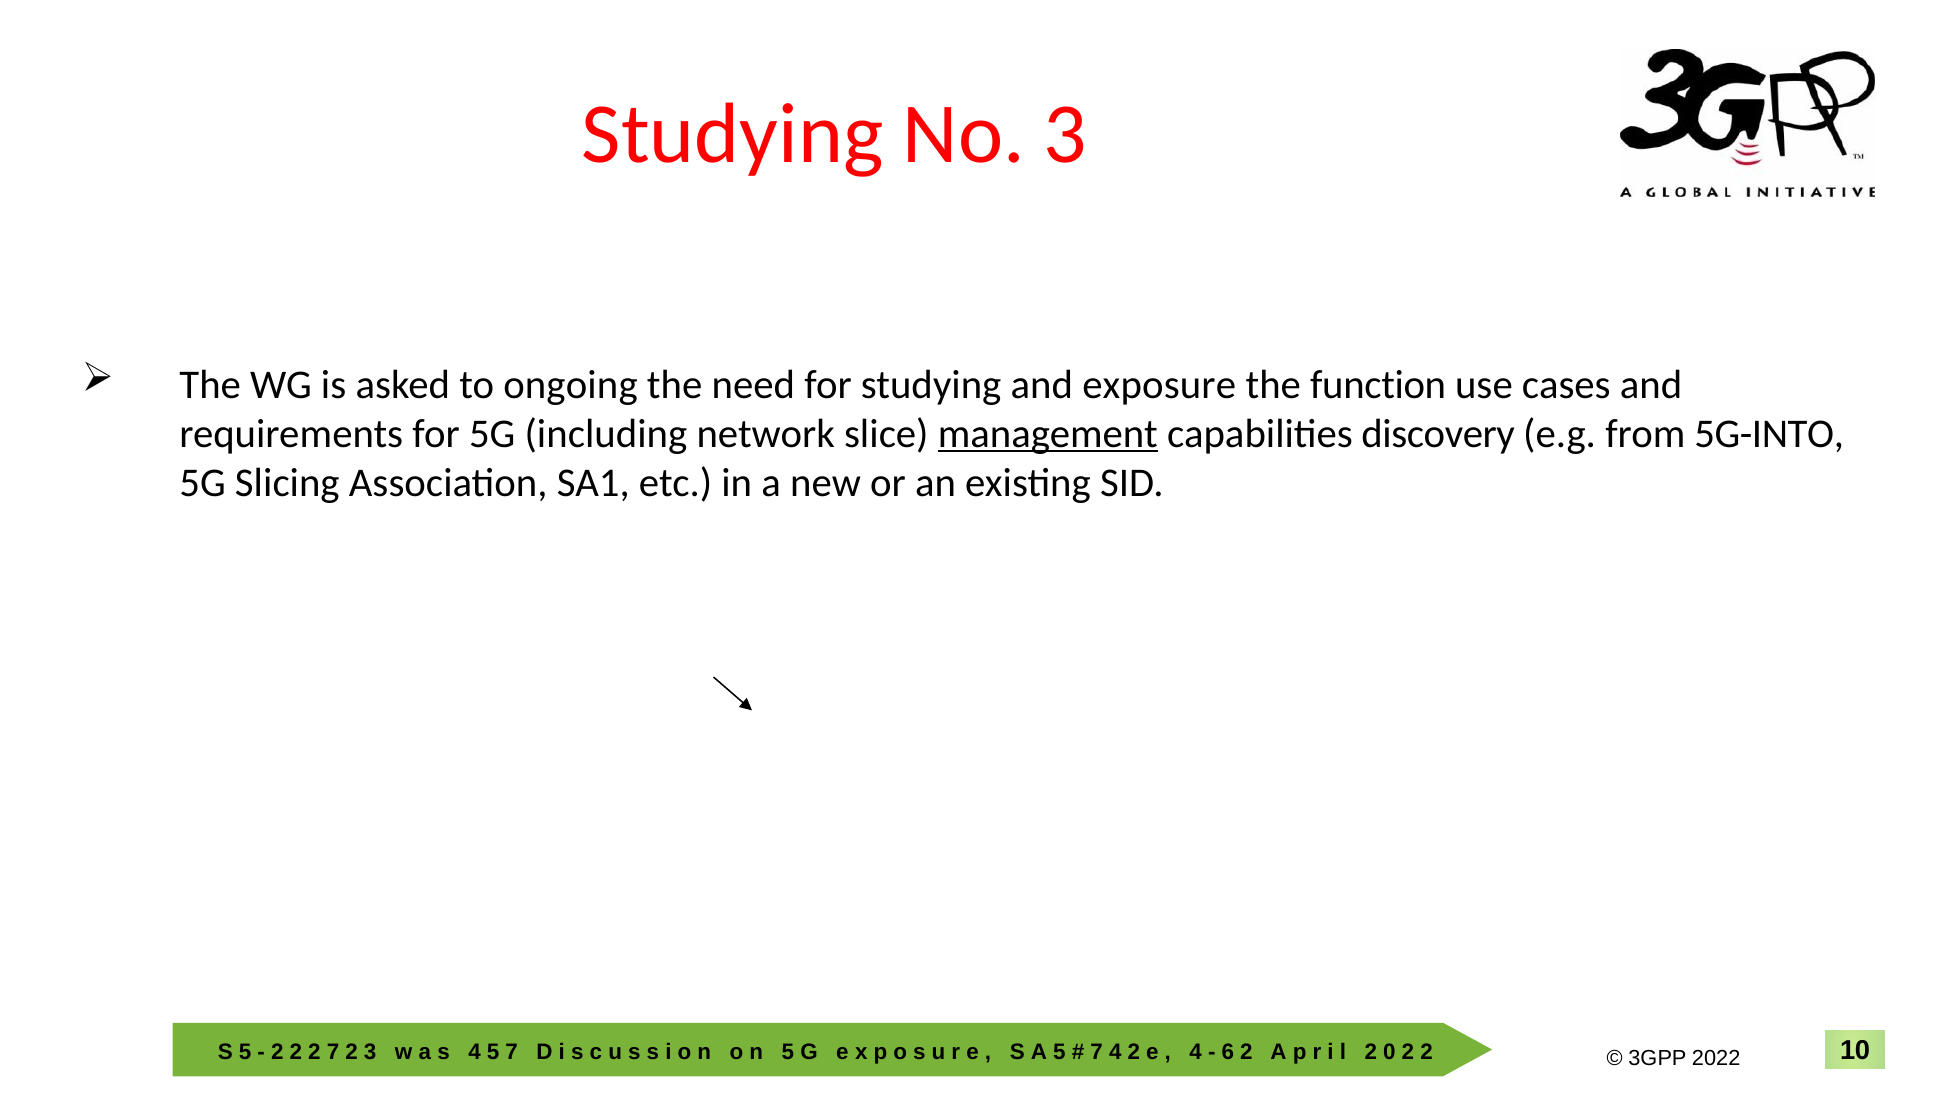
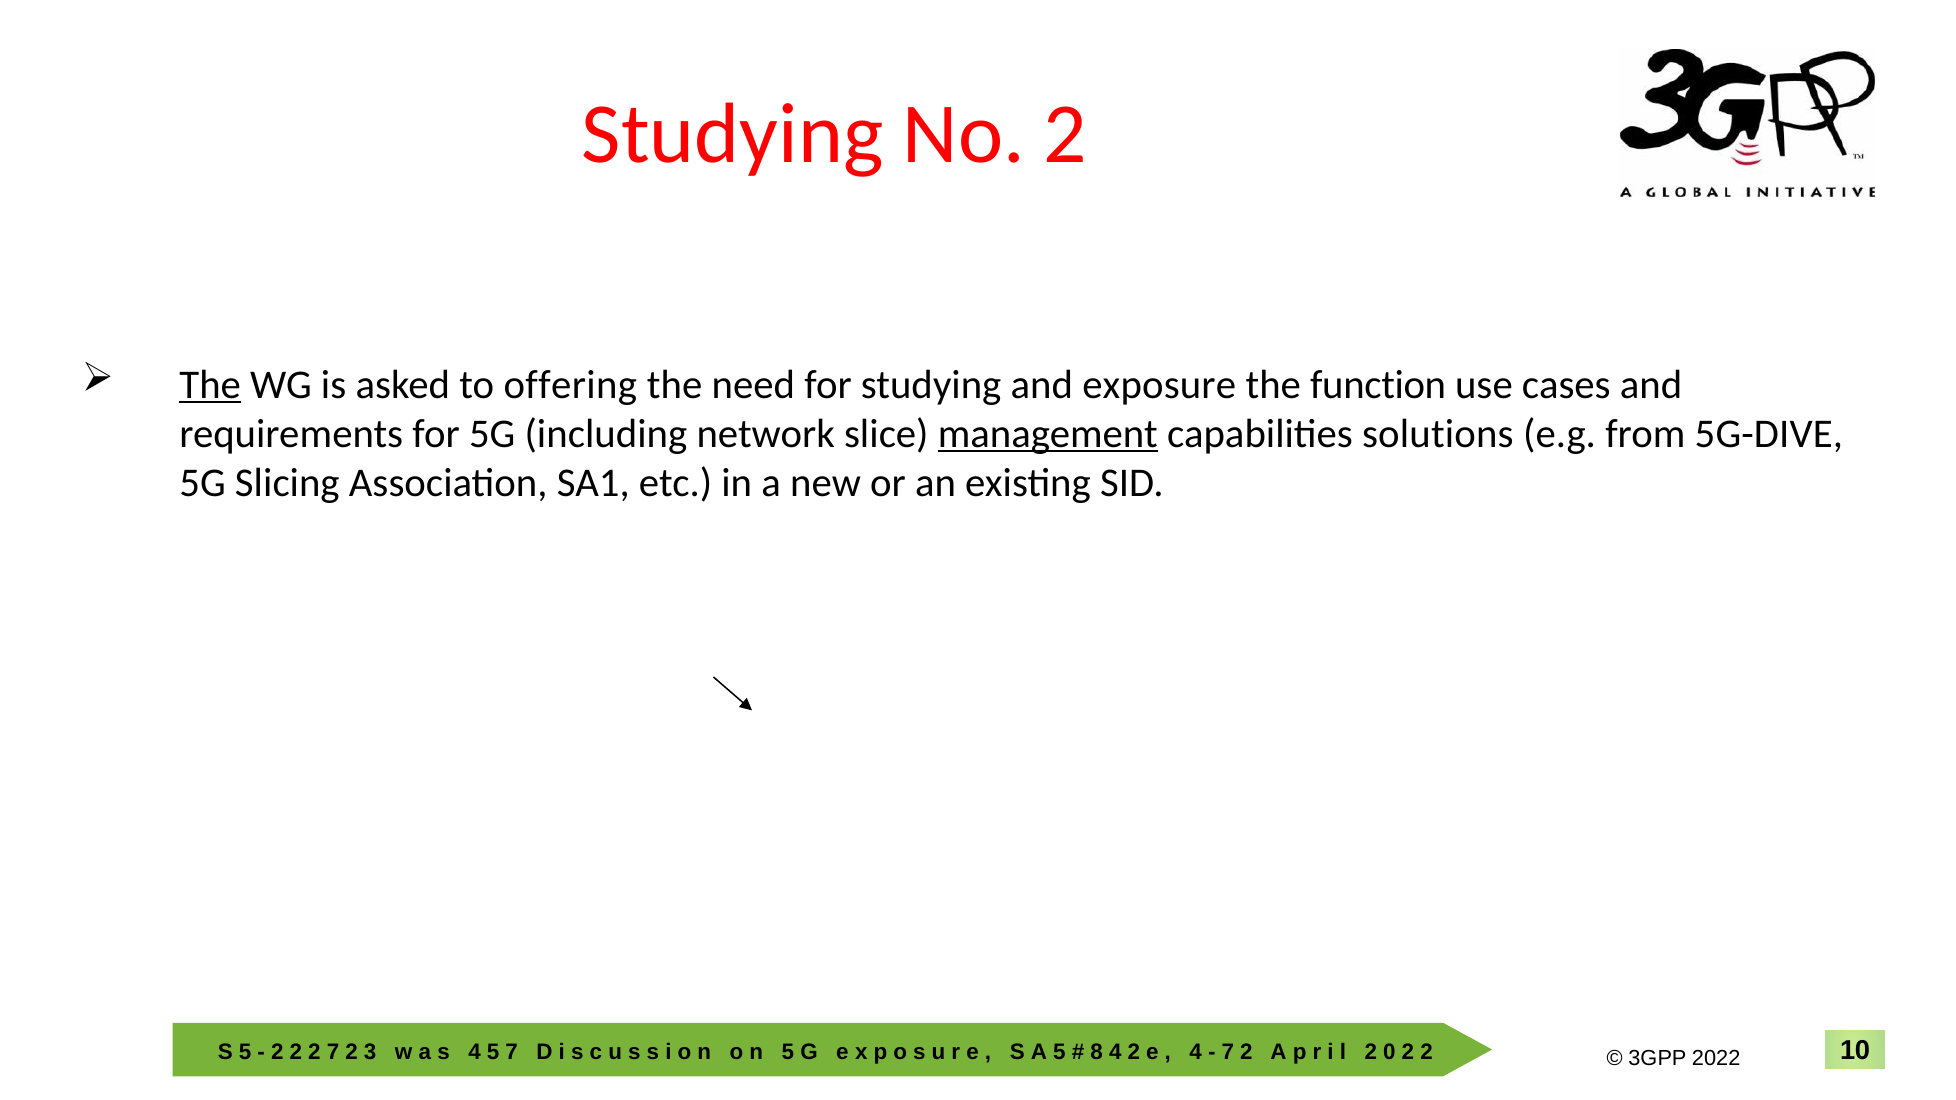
No 3: 3 -> 2 (1066, 134)
The underline: none -> present (210, 385)
ongoing: ongoing -> offering (570, 385)
discovery: discovery -> solutions (1438, 434)
5G-INTO: 5G-INTO -> 5G-DIVE (1769, 434)
7: 7 -> 8 (1097, 1052)
6: 6 -> 7 (1228, 1052)
